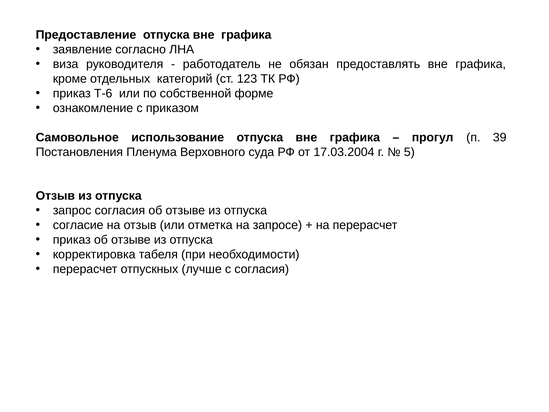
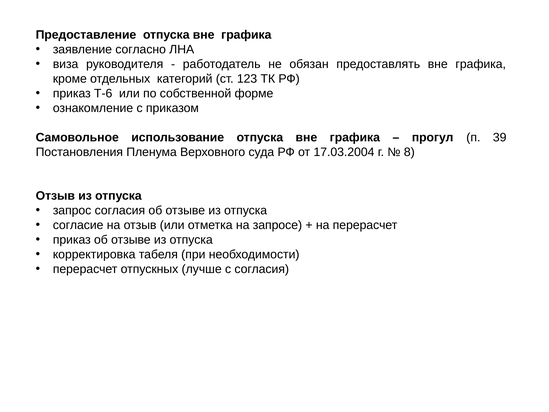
5: 5 -> 8 (409, 152)
